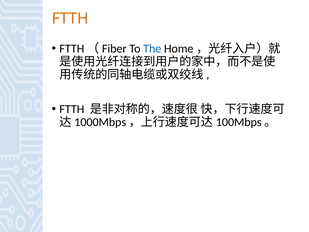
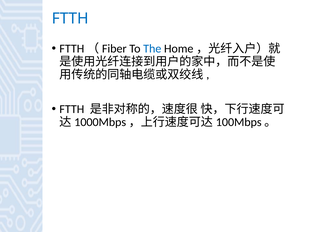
FTTH colour: orange -> blue (70, 18)
